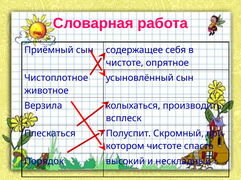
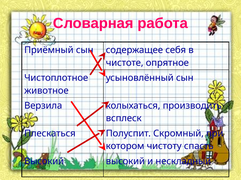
котором чистоте: чистоте -> чистоту (164, 147)
Порядок: Порядок -> Высокий (44, 162)
